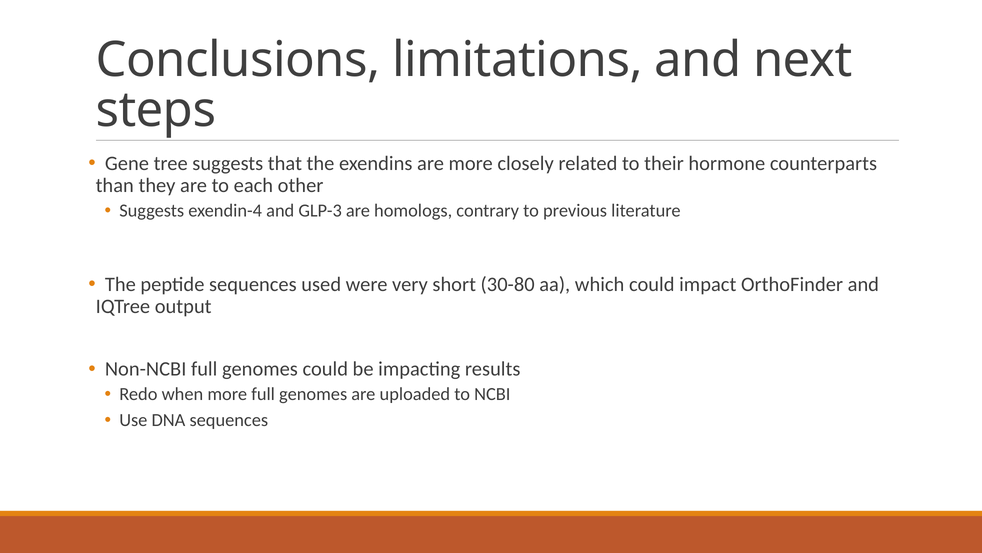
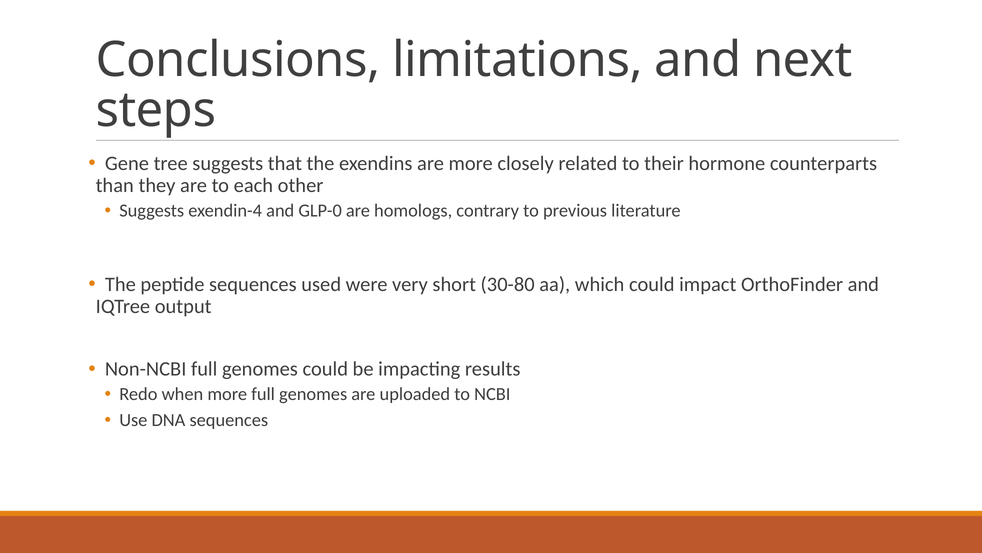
GLP-3: GLP-3 -> GLP-0 (320, 210)
